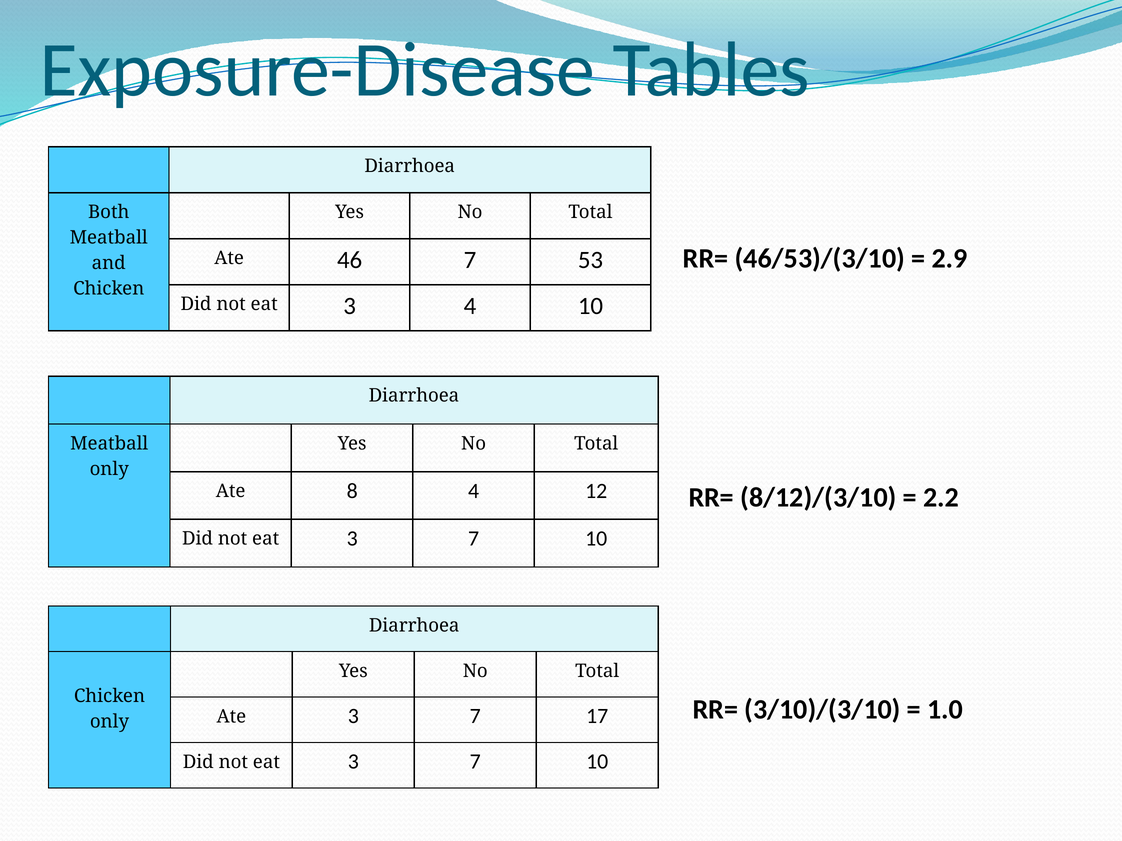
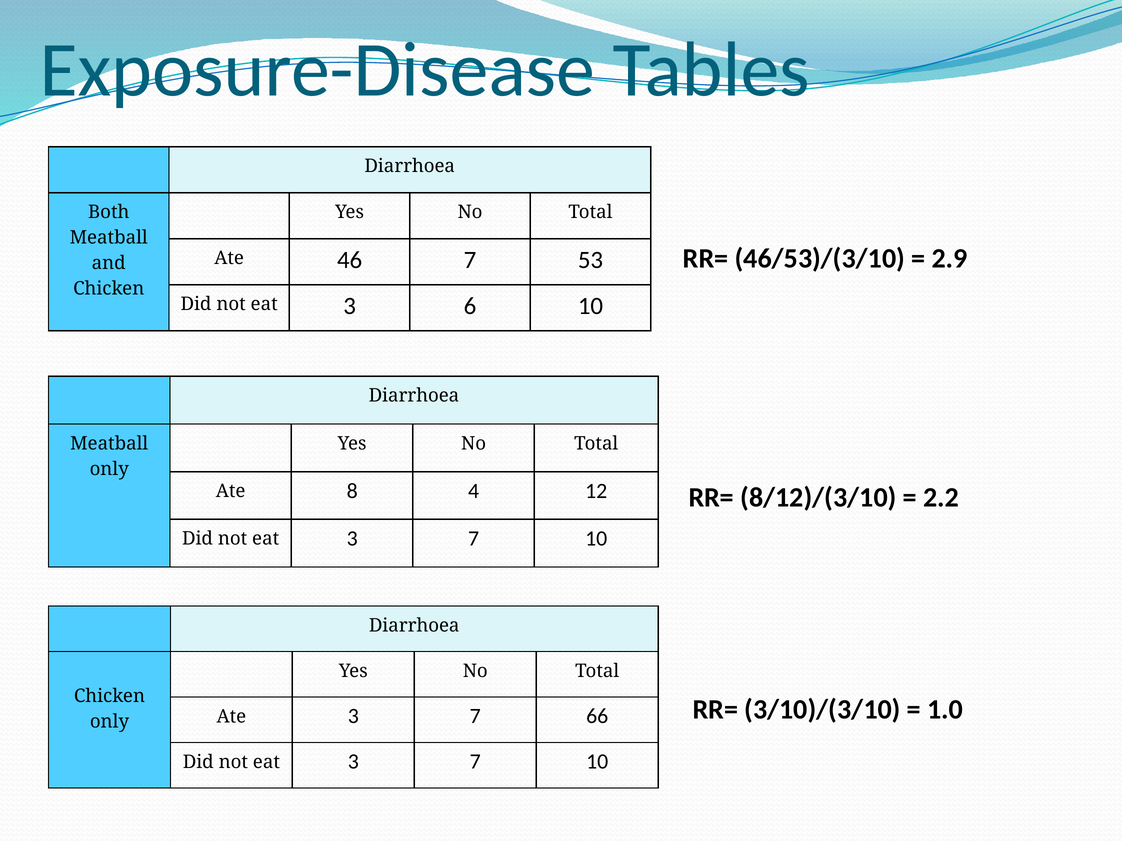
3 4: 4 -> 6 (470, 306)
17: 17 -> 66 (597, 717)
